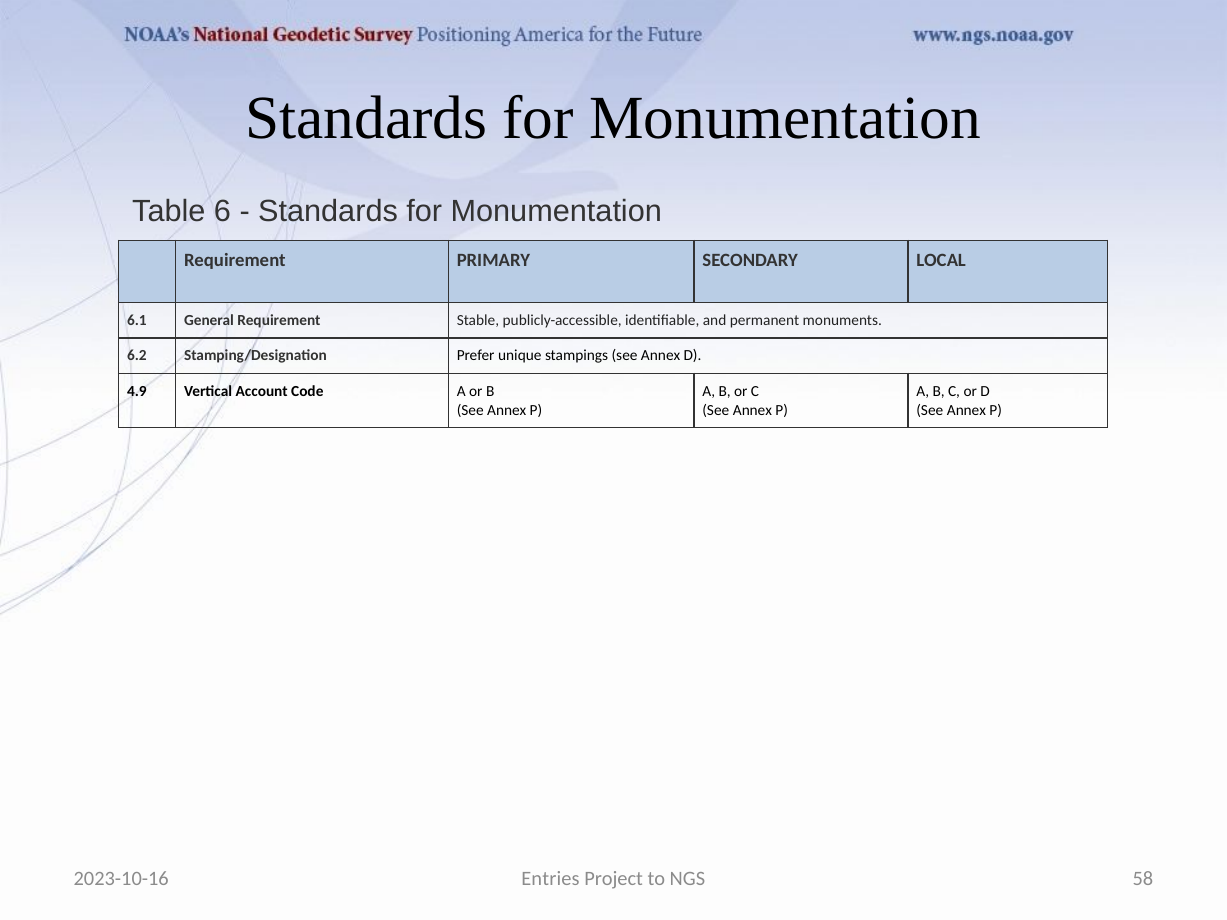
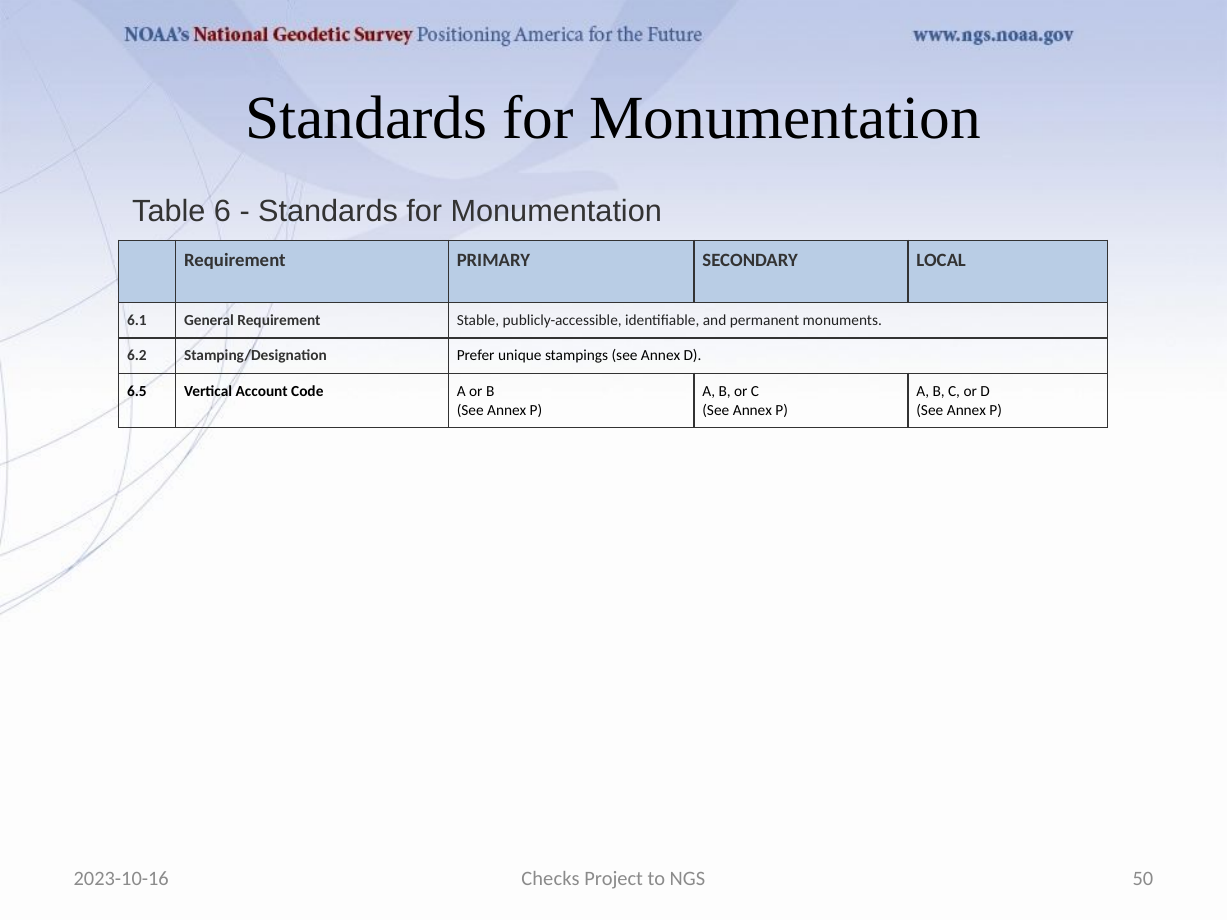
4.9: 4.9 -> 6.5 (137, 392)
Entries: Entries -> Checks (550, 879)
58: 58 -> 50 (1143, 879)
